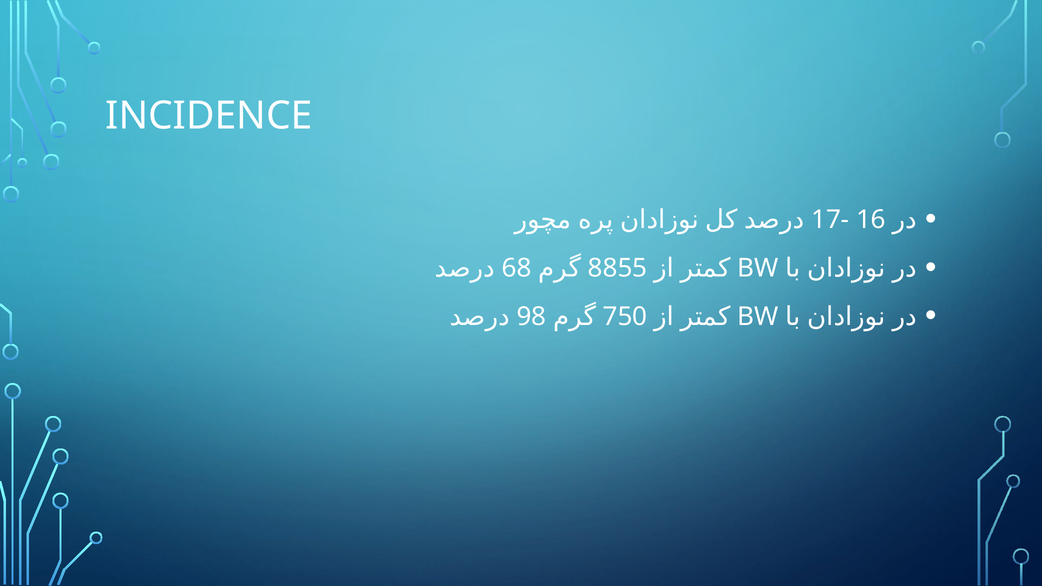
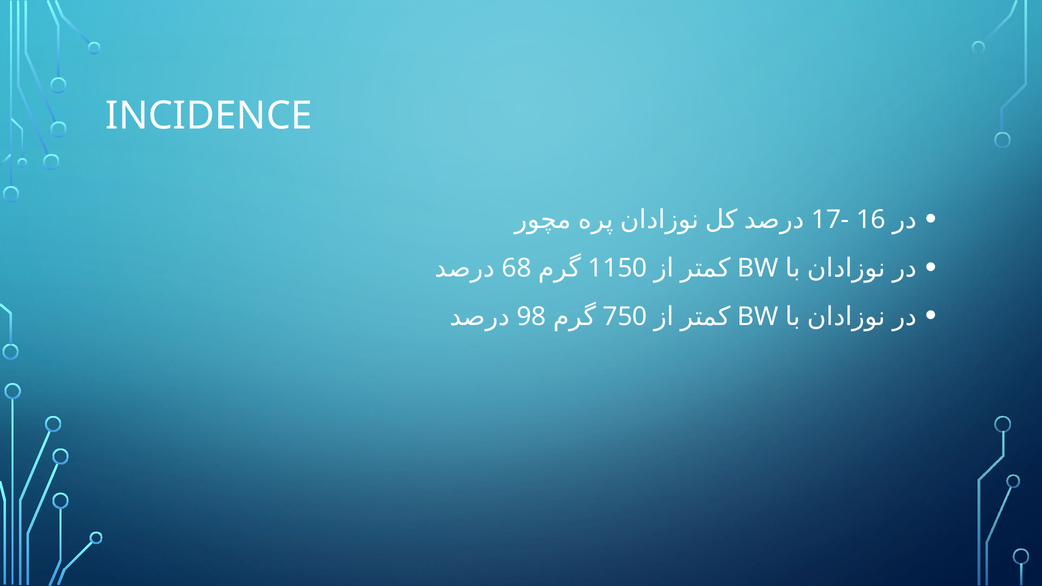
8855: 8855 -> 1150 (618, 268)
